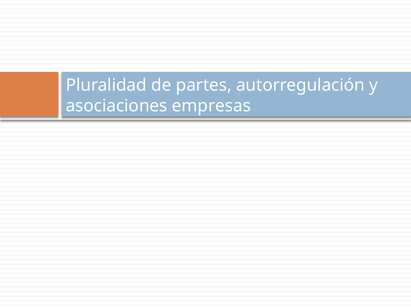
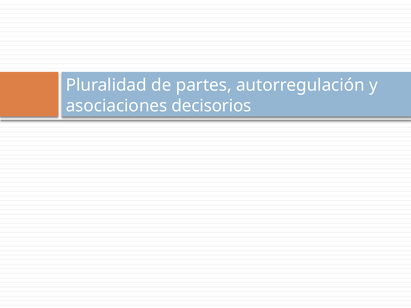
empresas: empresas -> decisorios (212, 106)
